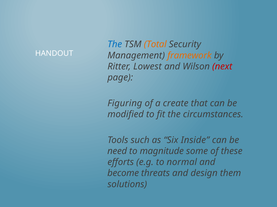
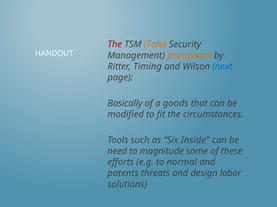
The colour: blue -> red (115, 45)
Lowest: Lowest -> Timing (147, 67)
next colour: red -> blue (222, 67)
Figuring: Figuring -> Basically (125, 104)
create: create -> goods (176, 104)
become: become -> patents (123, 174)
them: them -> labor (231, 174)
